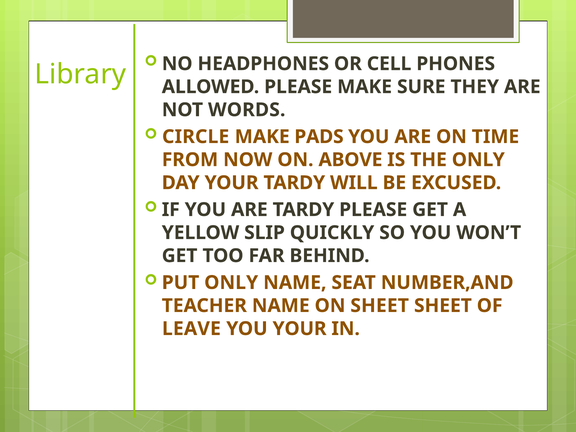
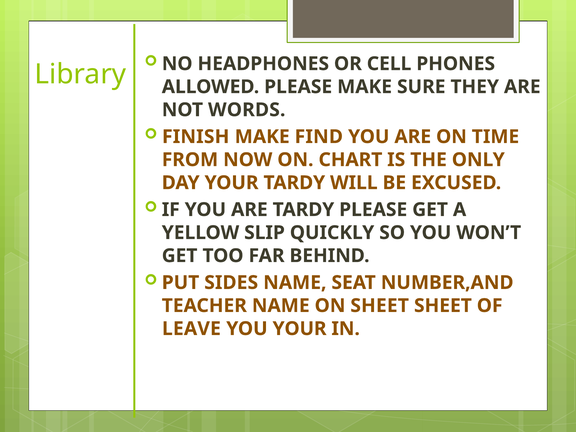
CIRCLE: CIRCLE -> FINISH (196, 137)
PADS: PADS -> FIND (319, 137)
ABOVE: ABOVE -> CHART (350, 160)
PUT ONLY: ONLY -> SIDES (231, 283)
